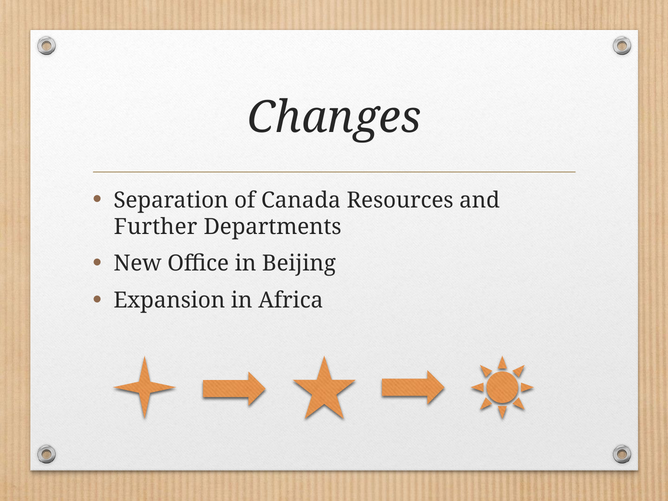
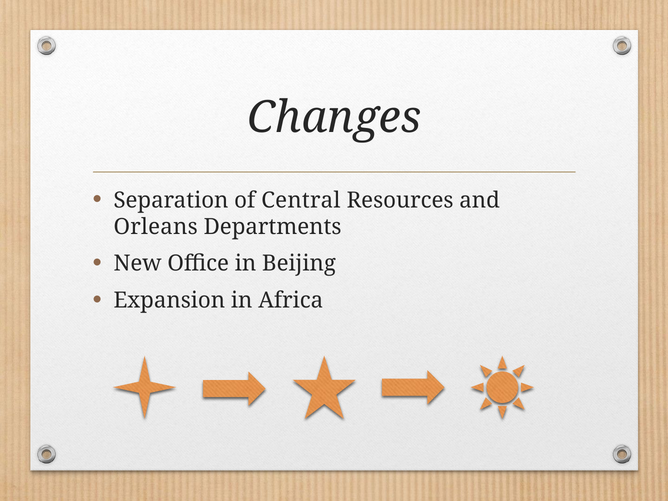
Canada: Canada -> Central (301, 200)
Further: Further -> Orleans (156, 227)
